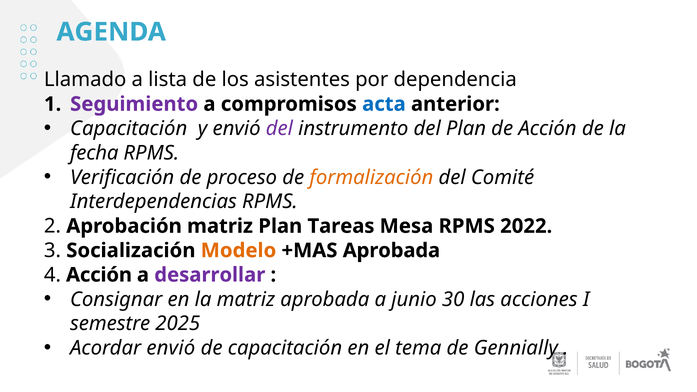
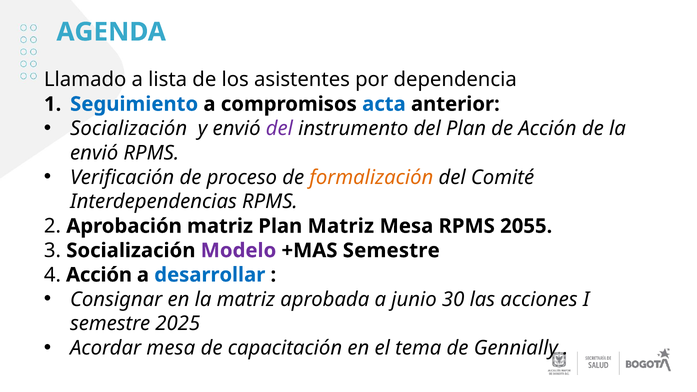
Seguimiento colour: purple -> blue (134, 104)
Capacitación: Capacitación -> Socialización (129, 129)
fecha: fecha -> envió (94, 153)
Plan Tareas: Tareas -> Matriz (341, 226)
2022: 2022 -> 2055 (526, 226)
Modelo colour: orange -> purple (238, 251)
+MAS Aprobada: Aprobada -> Semestre (391, 251)
desarrollar colour: purple -> blue (210, 275)
Acordar envió: envió -> mesa (171, 348)
